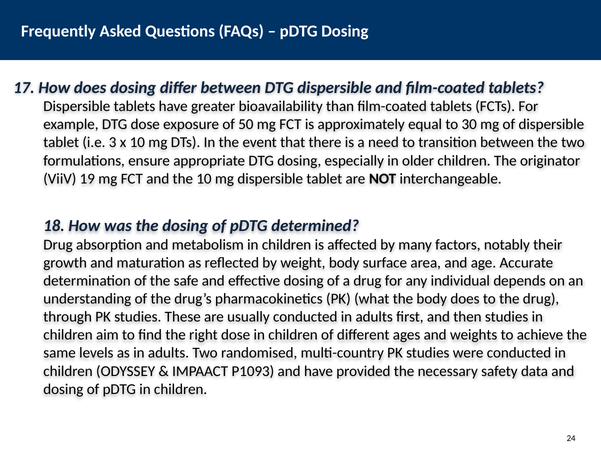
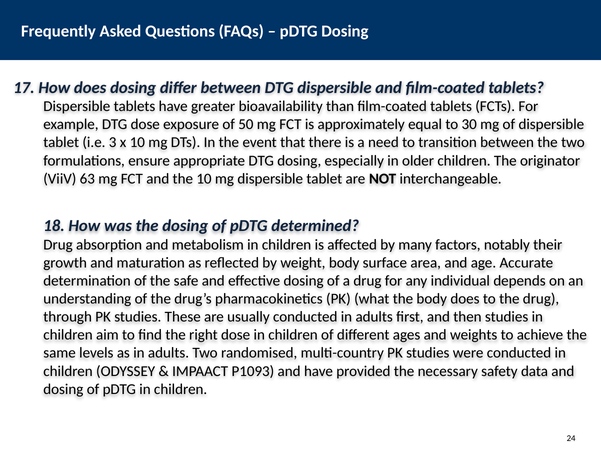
19: 19 -> 63 (87, 179)
